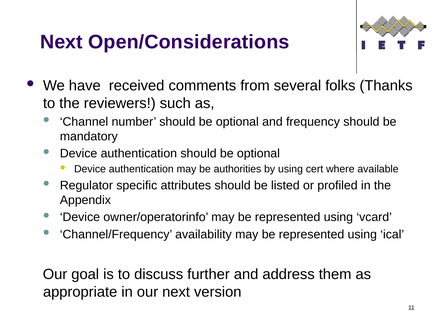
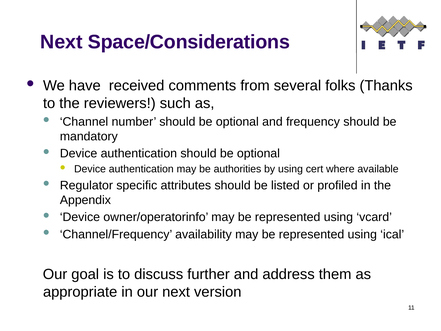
Open/Considerations: Open/Considerations -> Space/Considerations (189, 42)
